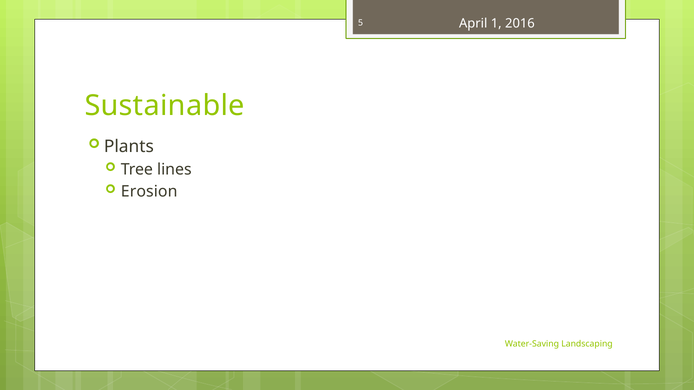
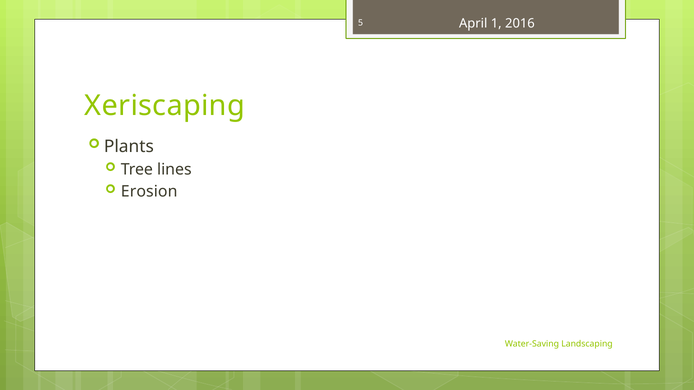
Sustainable: Sustainable -> Xeriscaping (165, 106)
